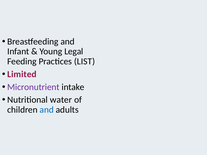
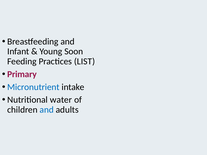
Legal: Legal -> Soon (74, 52)
Limited: Limited -> Primary (22, 74)
Micronutrient colour: purple -> blue (33, 87)
